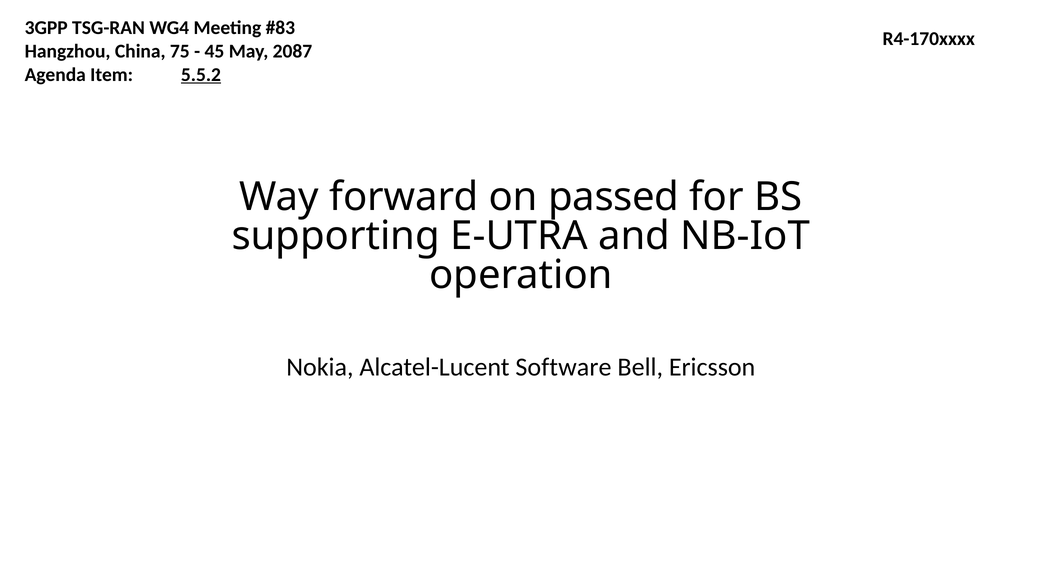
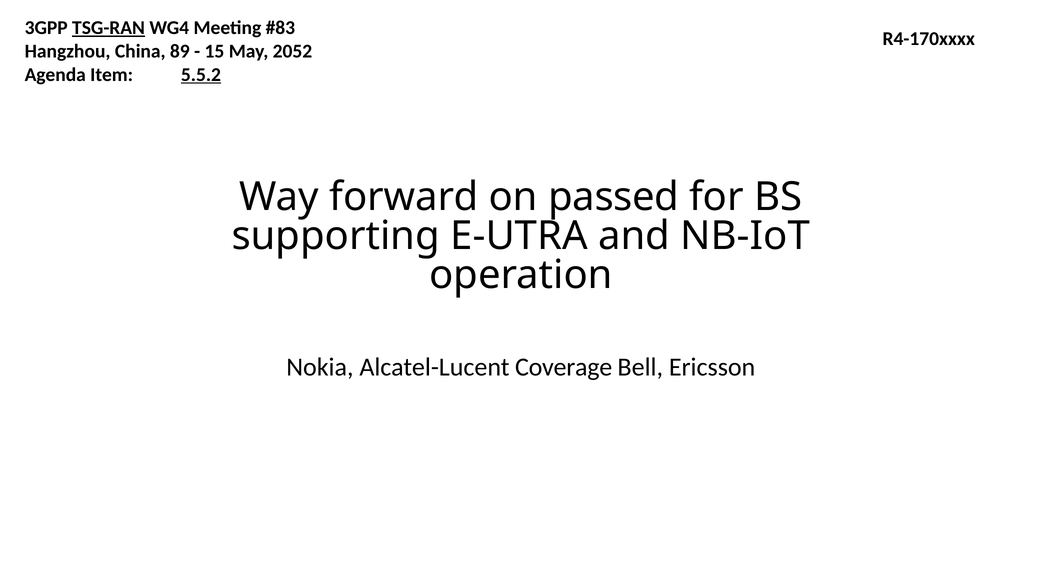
TSG-RAN underline: none -> present (109, 28)
75: 75 -> 89 (180, 51)
45: 45 -> 15 (214, 51)
2087: 2087 -> 2052 (292, 51)
Software: Software -> Coverage (564, 367)
